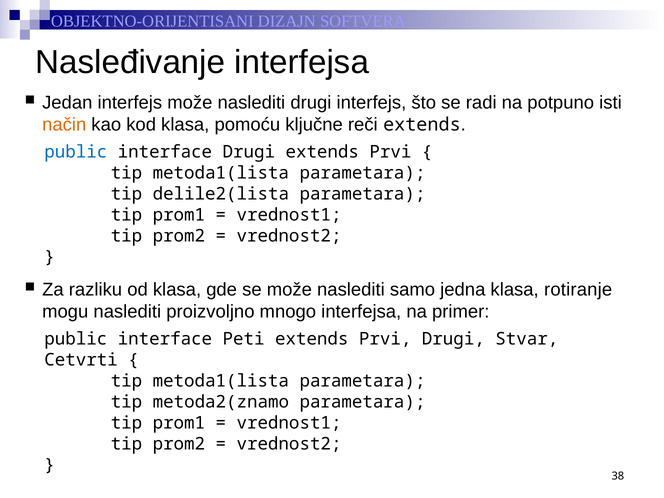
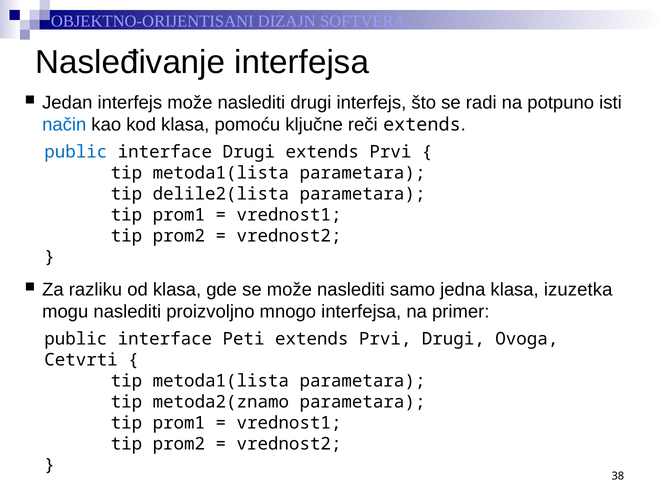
način colour: orange -> blue (64, 125)
rotiranje: rotiranje -> izuzetka (578, 290)
Stvar: Stvar -> Ovoga (527, 339)
